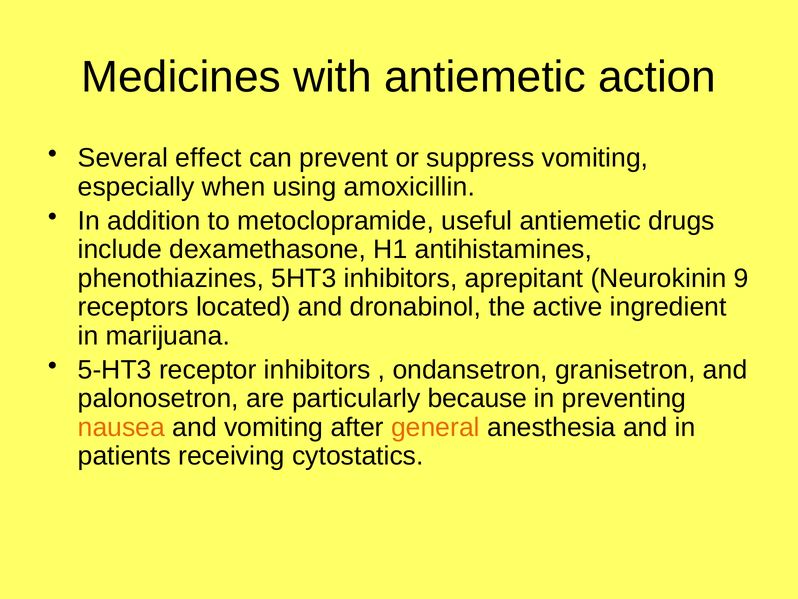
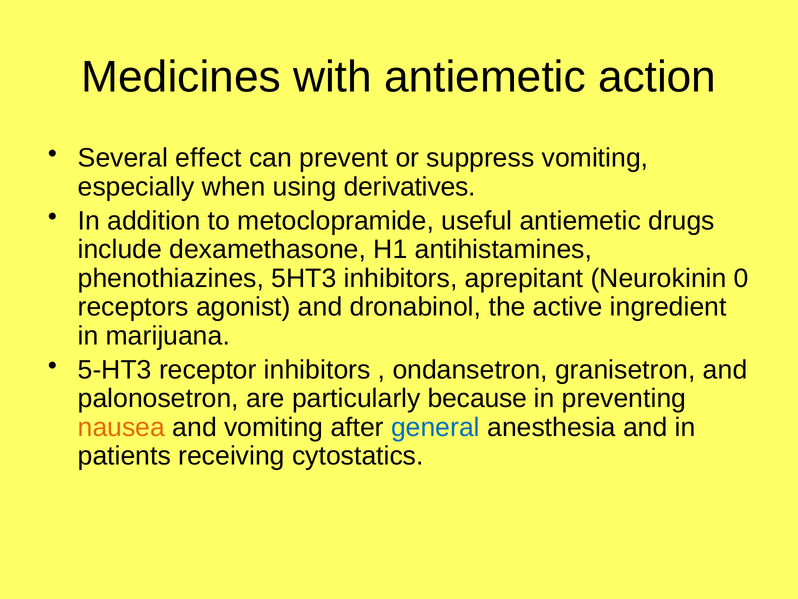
amoxicillin: amoxicillin -> derivatives (410, 187)
9: 9 -> 0 (741, 278)
located: located -> agonist (243, 307)
general colour: orange -> blue (435, 427)
